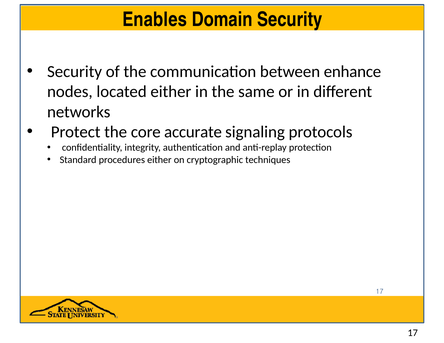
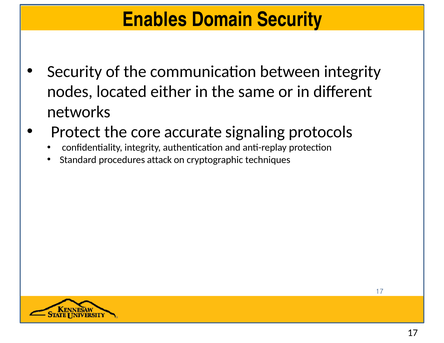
between enhance: enhance -> integrity (352, 71)
procedures either: either -> attack (159, 160)
